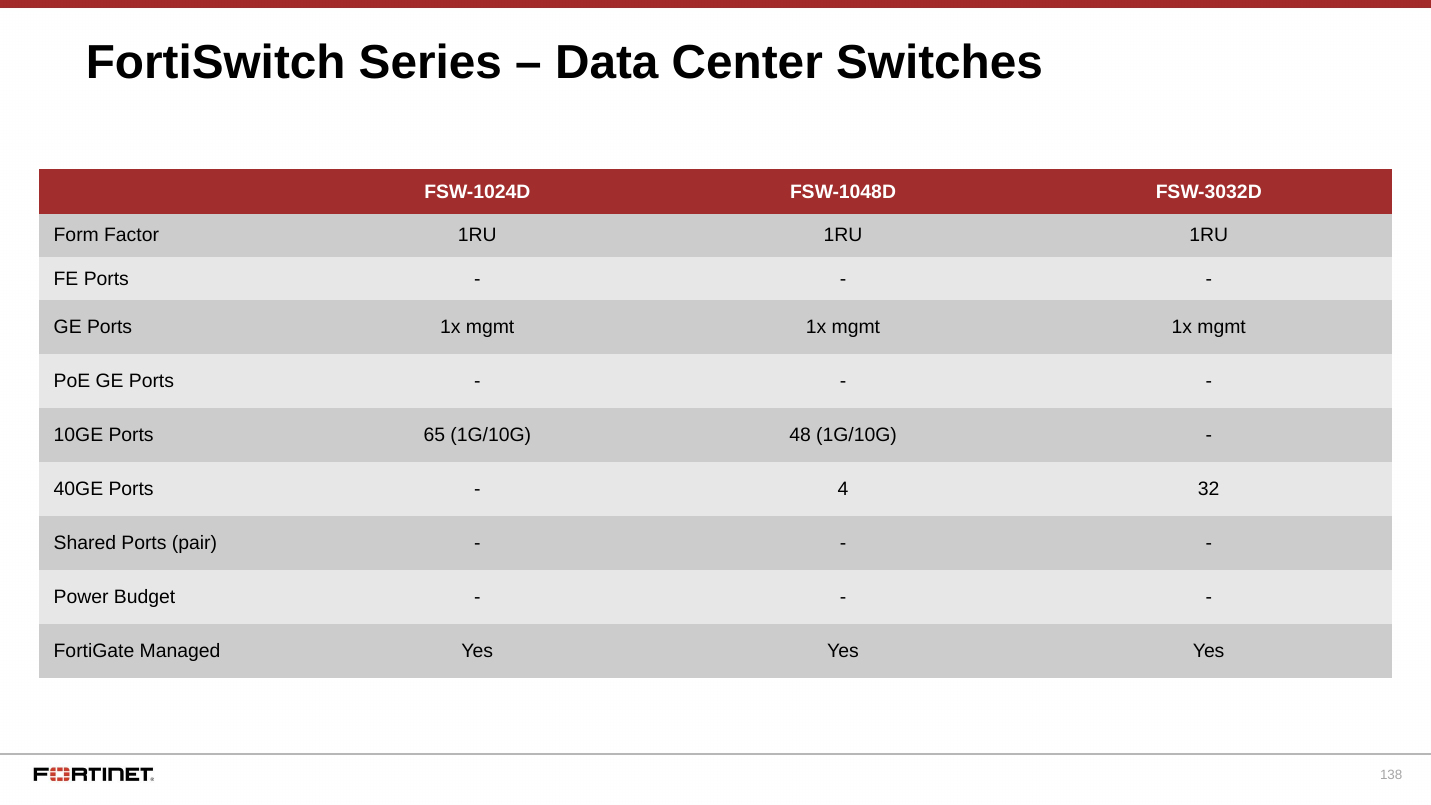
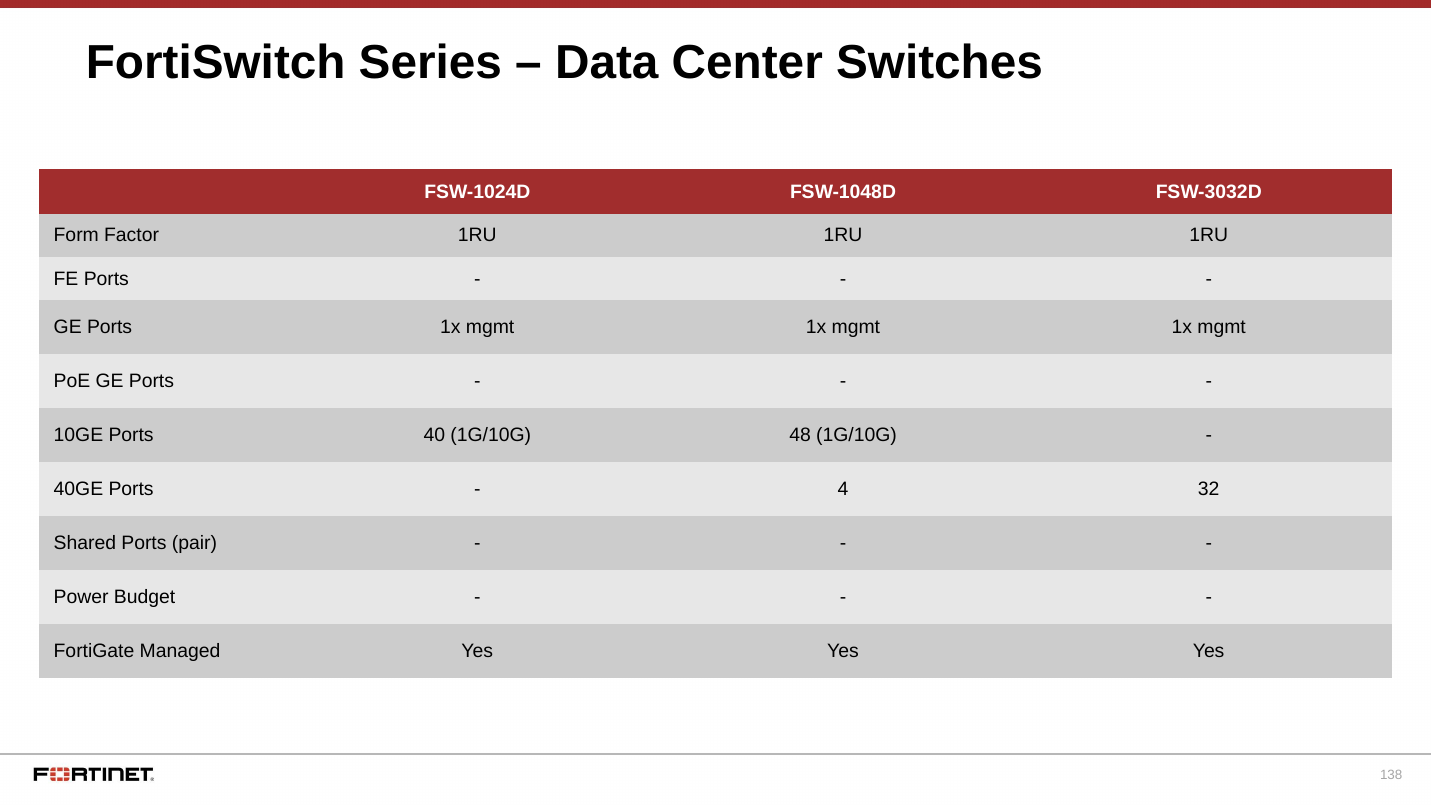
65: 65 -> 40 (434, 436)
